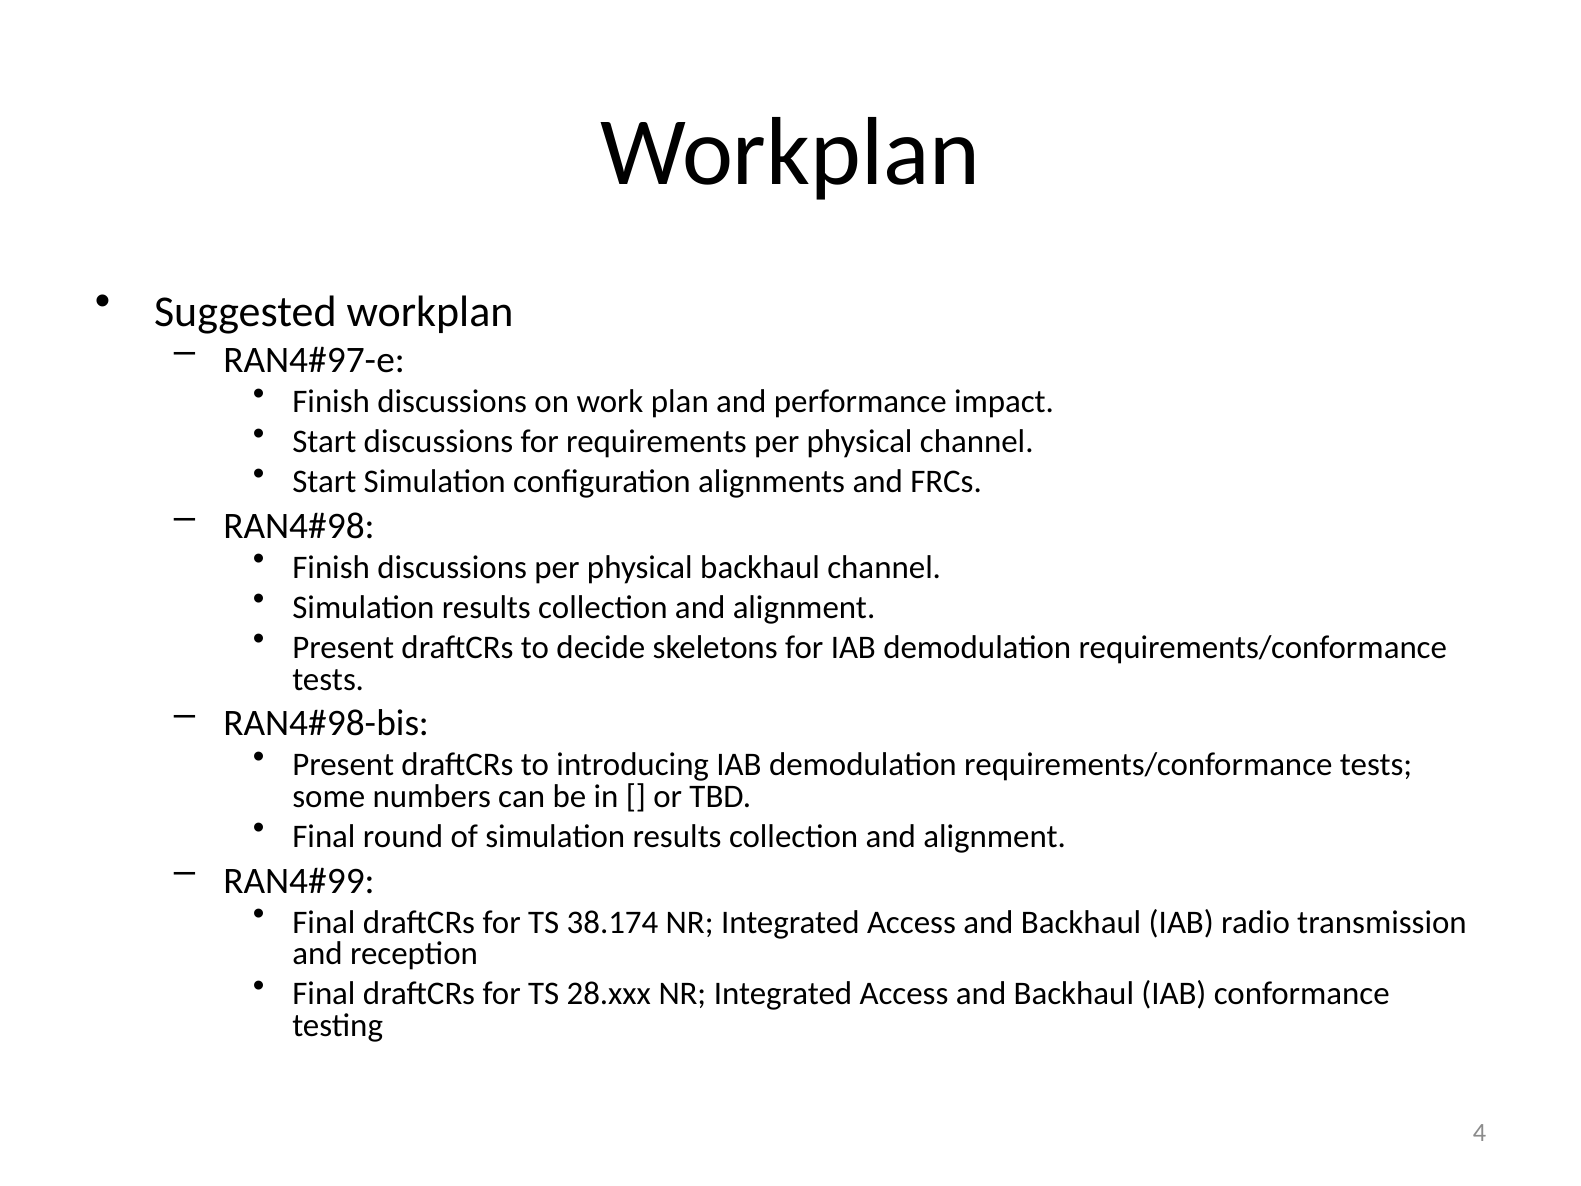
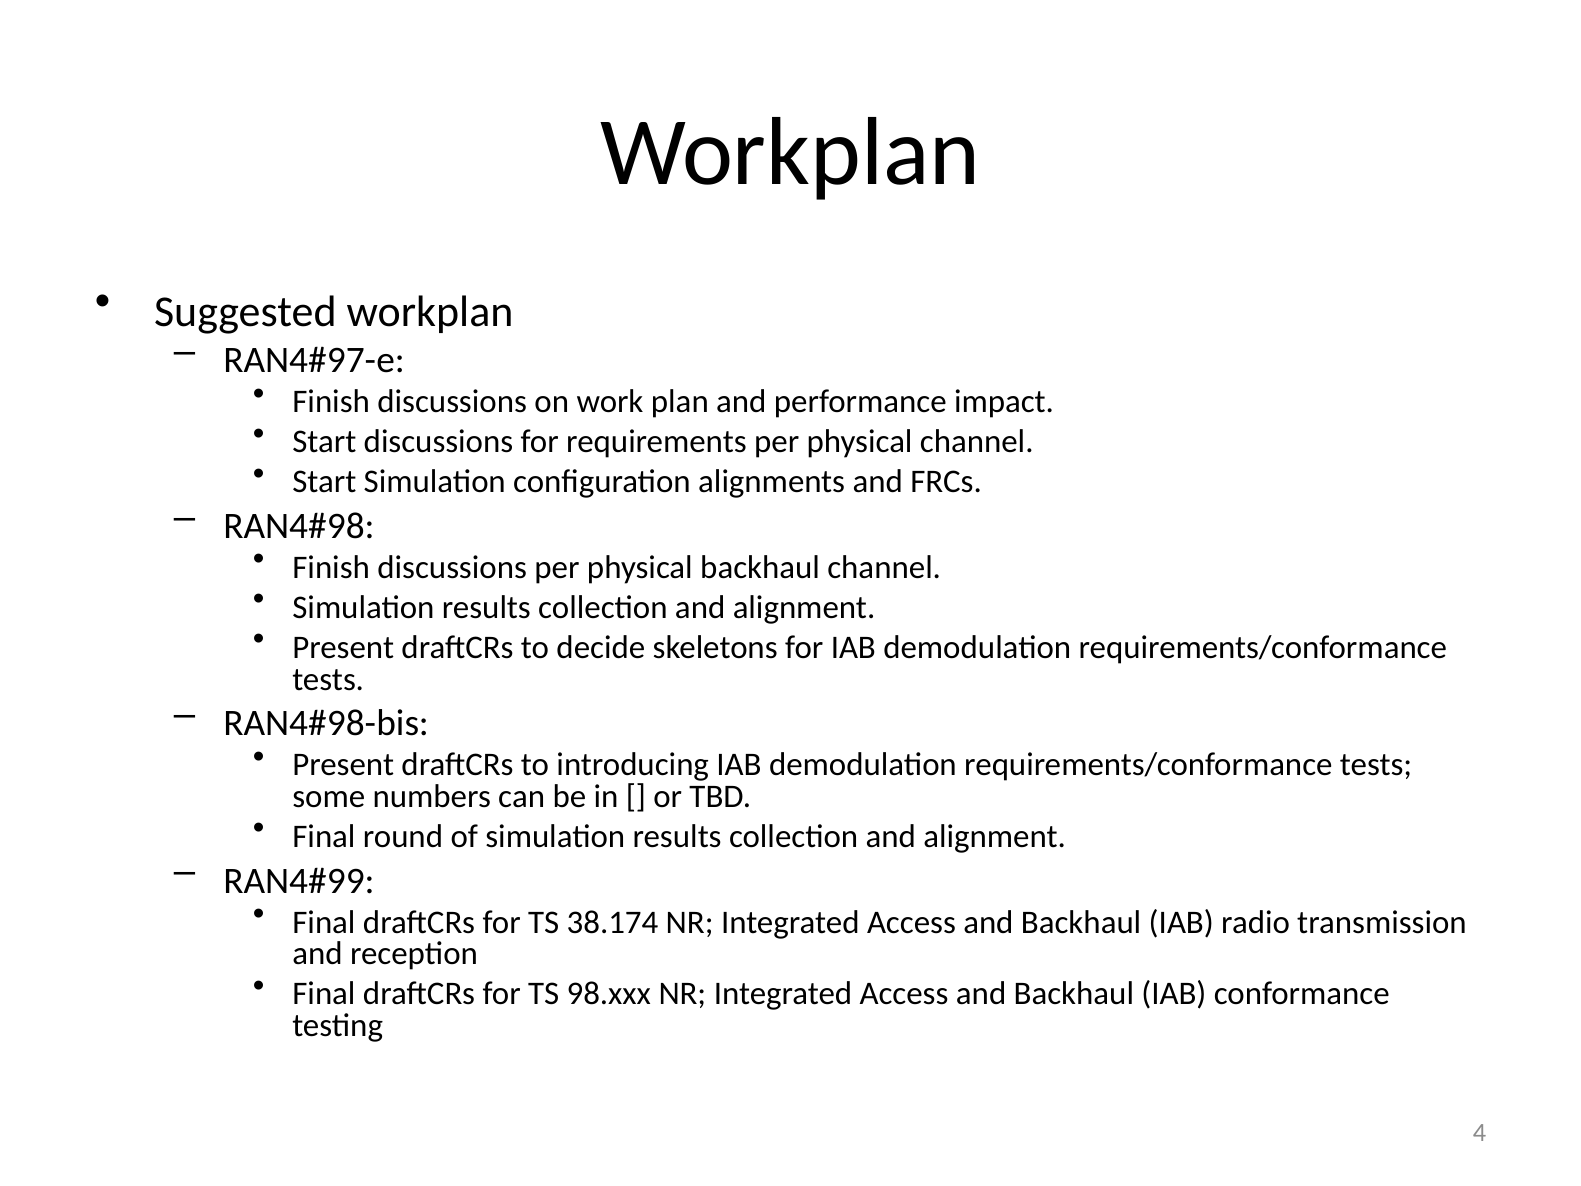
28.xxx: 28.xxx -> 98.xxx (609, 994)
